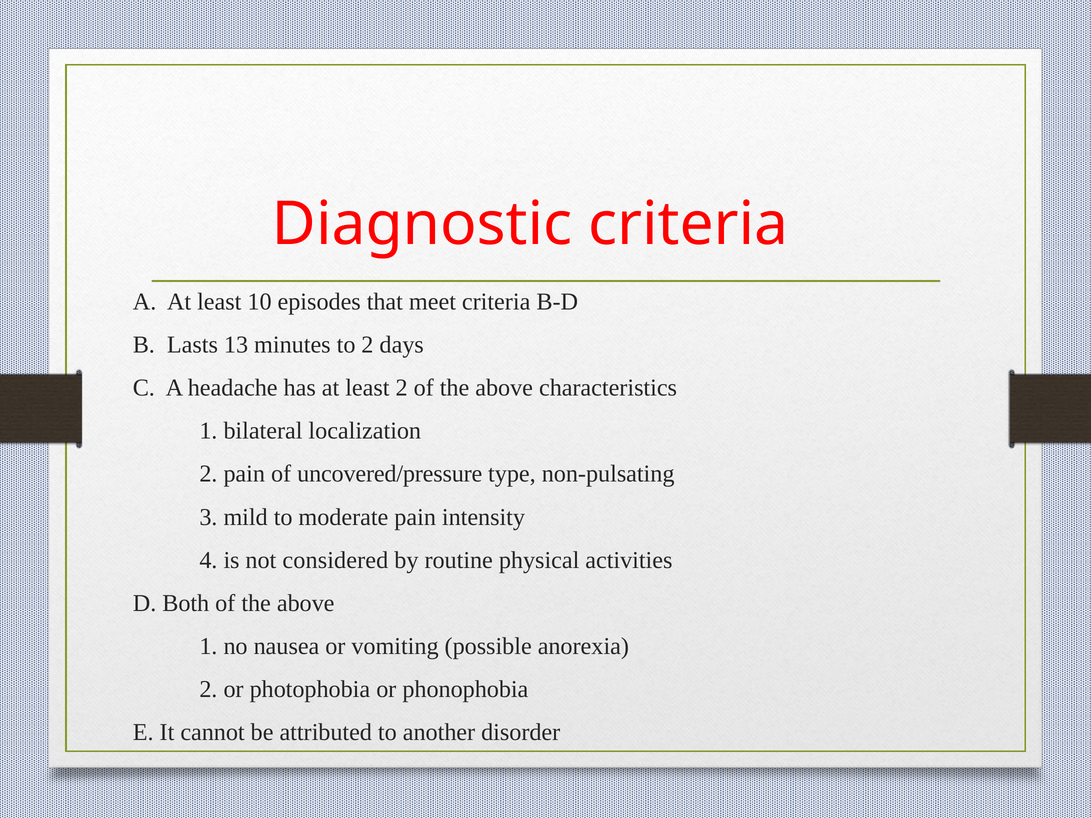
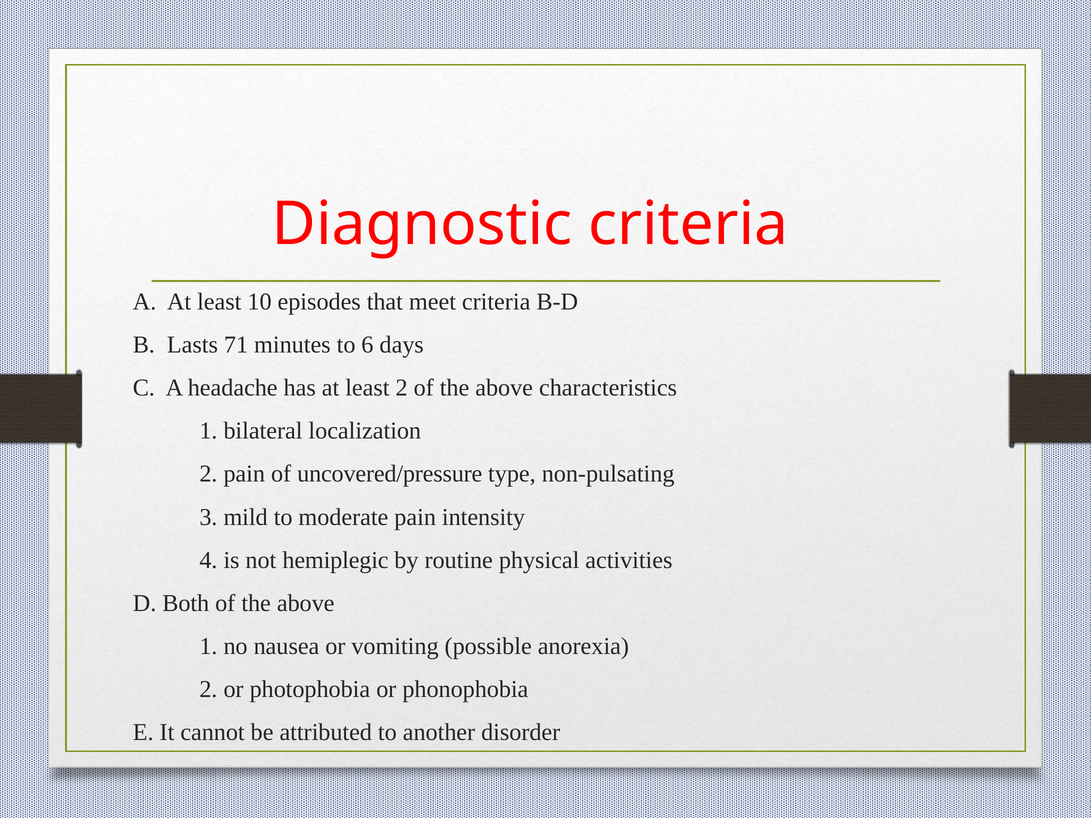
13: 13 -> 71 (236, 345)
to 2: 2 -> 6 (367, 345)
considered: considered -> hemiplegic (336, 560)
